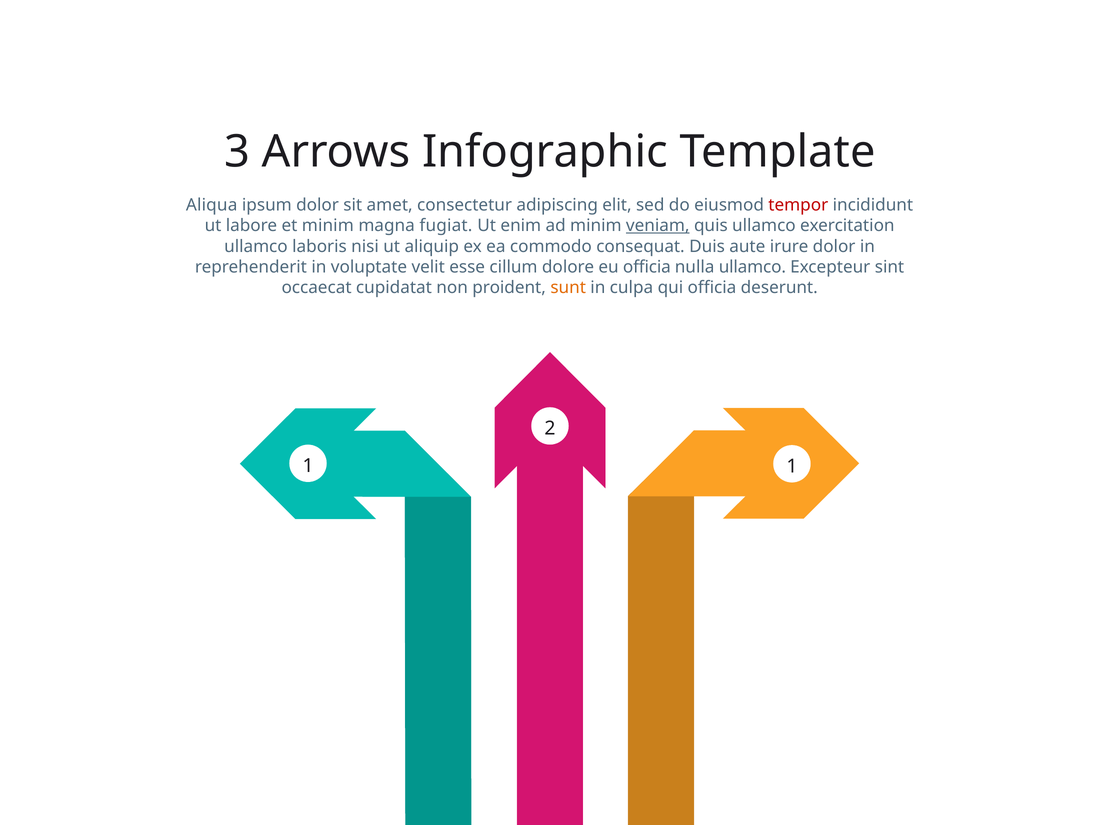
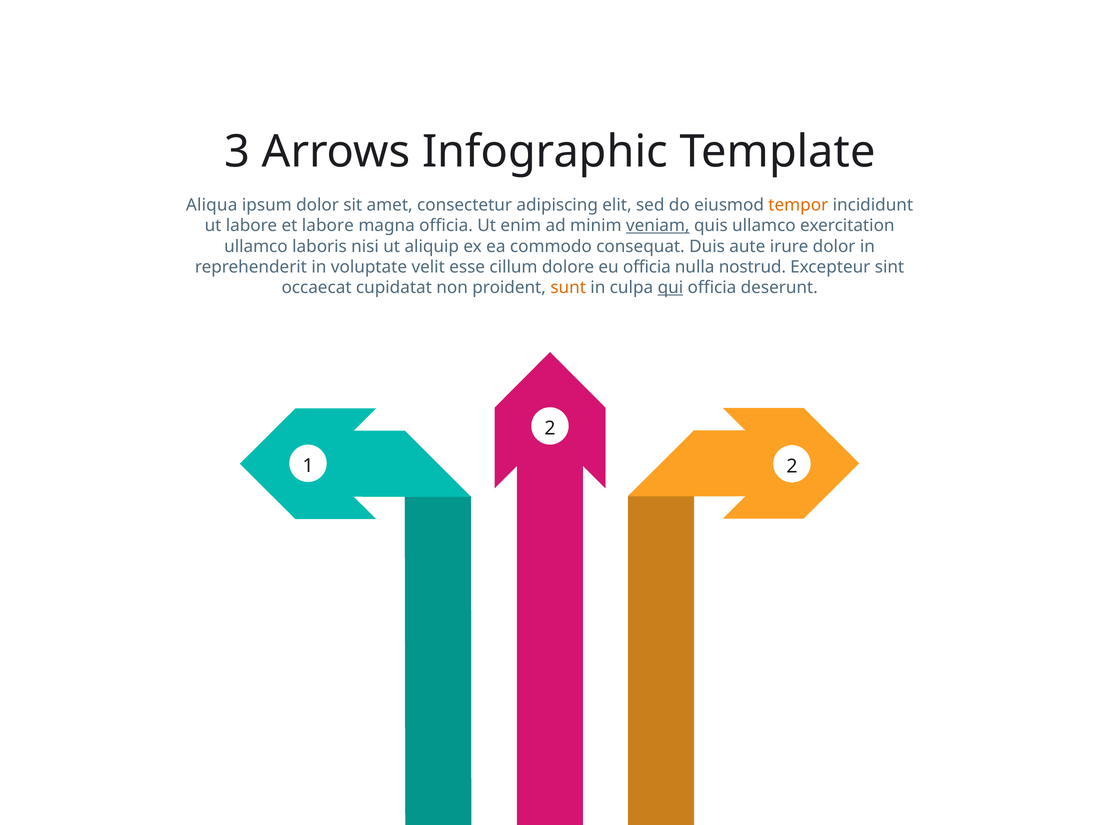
tempor colour: red -> orange (798, 205)
et minim: minim -> labore (328, 226)
magna fugiat: fugiat -> officia (446, 226)
nulla ullamco: ullamco -> nostrud (752, 267)
qui underline: none -> present (670, 288)
1 1: 1 -> 2 (792, 466)
